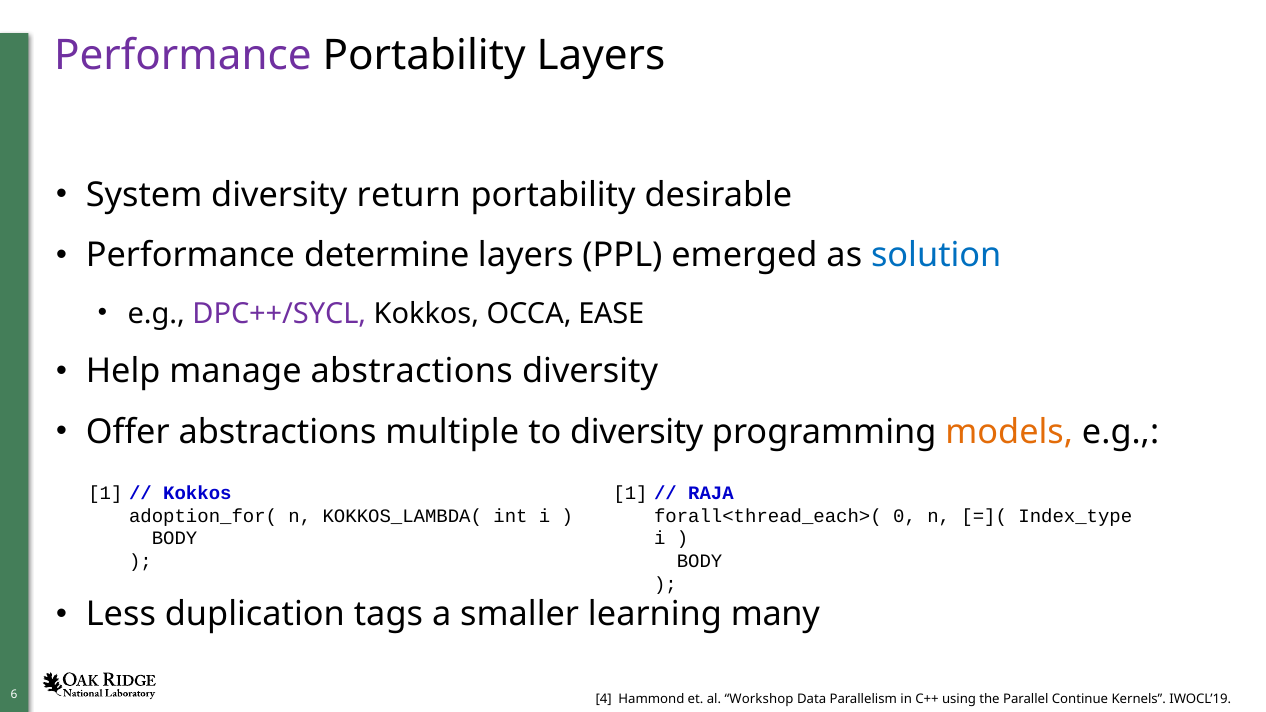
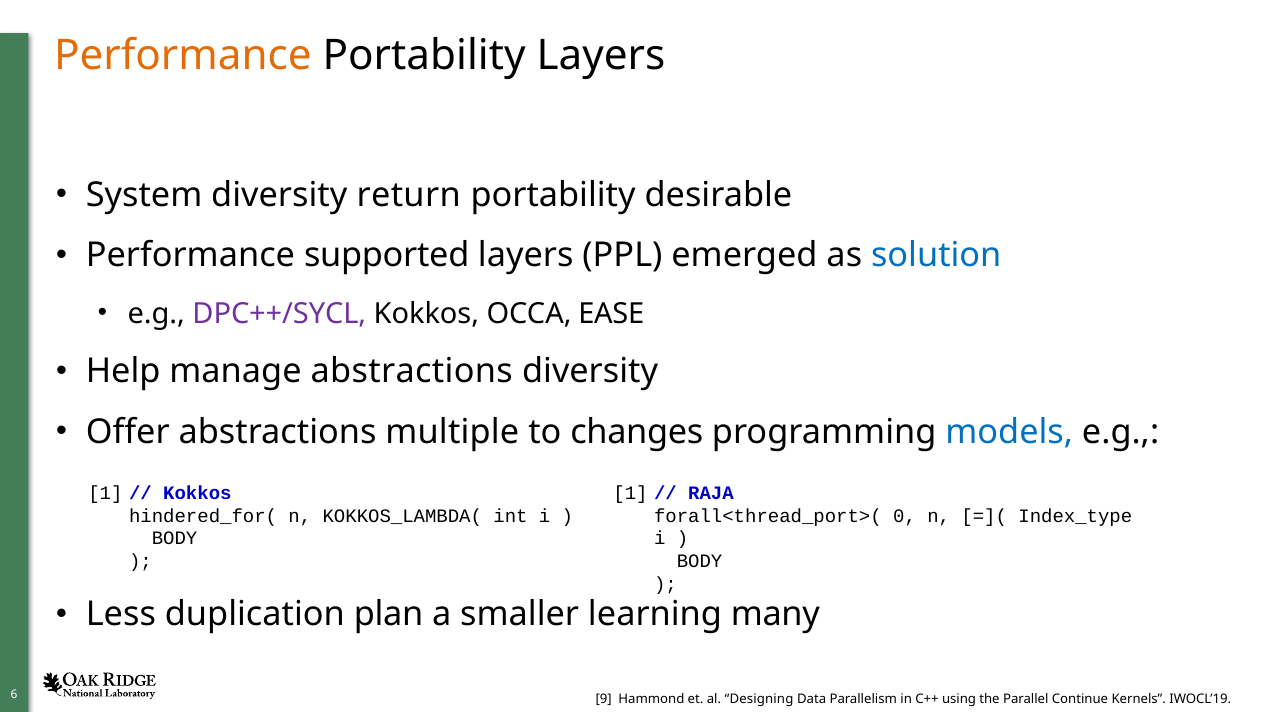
Performance colour: purple -> orange (183, 56)
determine: determine -> supported (387, 256)
to diversity: diversity -> changes (637, 432)
models colour: orange -> blue (1009, 432)
adoption_for(: adoption_for( -> hindered_for( (203, 516)
forall<thread_each>(: forall<thread_each>( -> forall<thread_port>( (768, 516)
tags: tags -> plan (389, 614)
4: 4 -> 9 (604, 699)
Workshop: Workshop -> Designing (759, 699)
